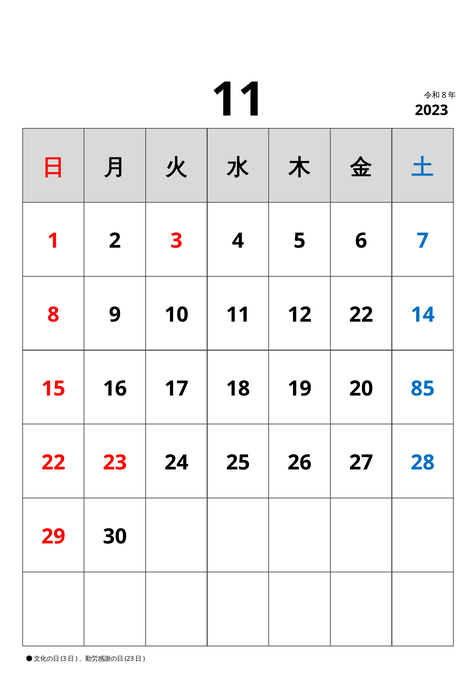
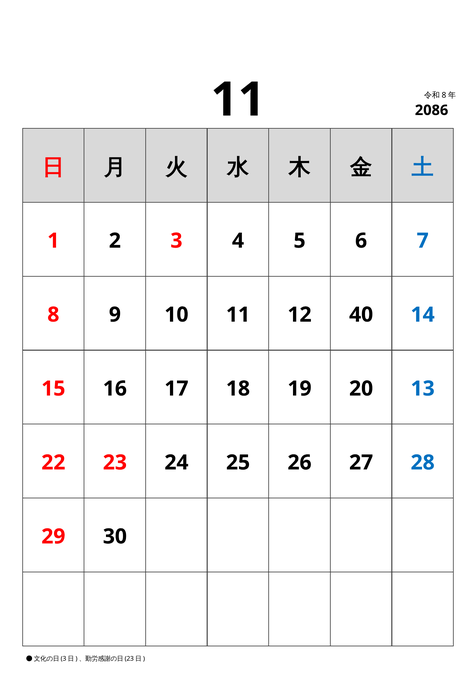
2023: 2023 -> 2086 (432, 110)
12 22: 22 -> 40 (361, 315)
85: 85 -> 13 (423, 389)
